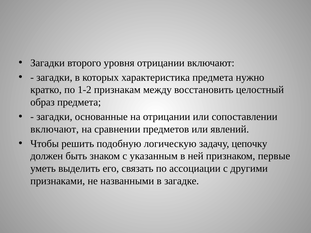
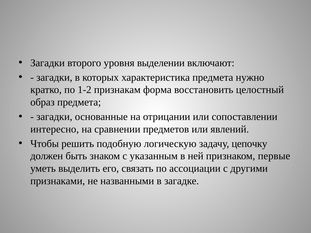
уровня отрицании: отрицании -> выделении (161, 63)
между: между -> форма (157, 90)
включают: включают -> интересно (55, 129)
